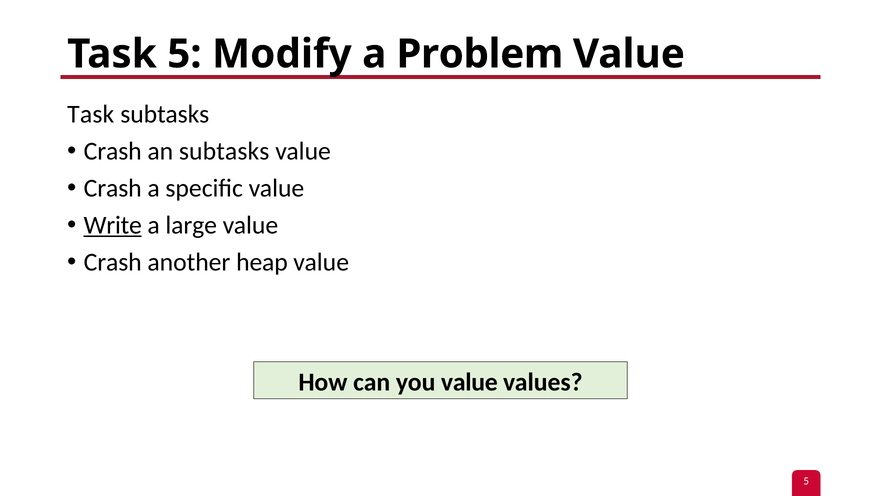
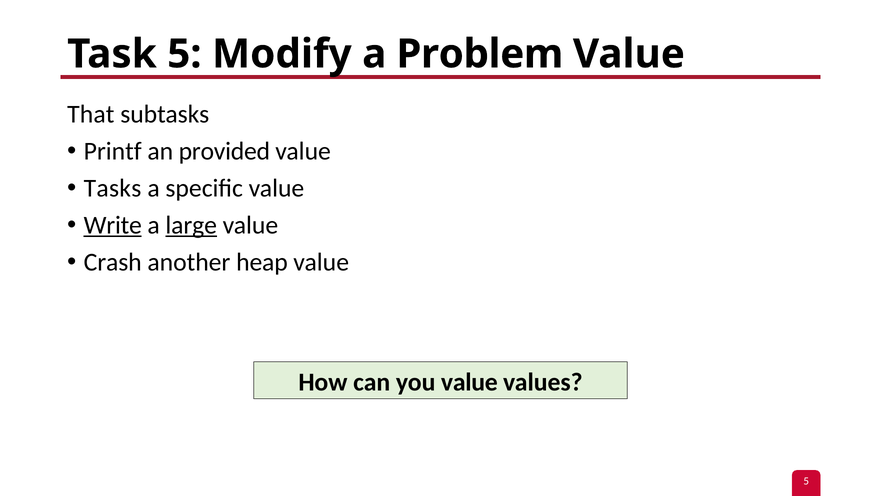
Task: Task -> That (91, 114)
Crash: Crash -> Printf (113, 151)
an subtasks: subtasks -> provided (224, 151)
Crash: Crash -> Tasks (113, 188)
large underline: none -> present (191, 225)
